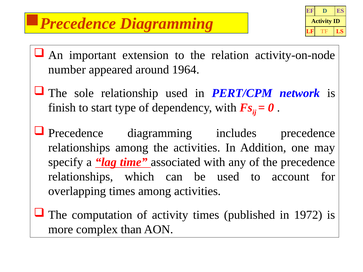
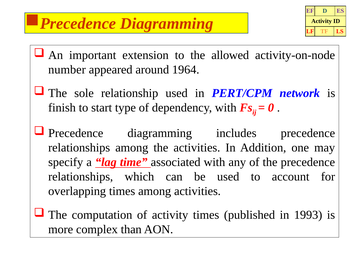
relation: relation -> allowed (230, 55)
1972: 1972 -> 1993 (308, 215)
